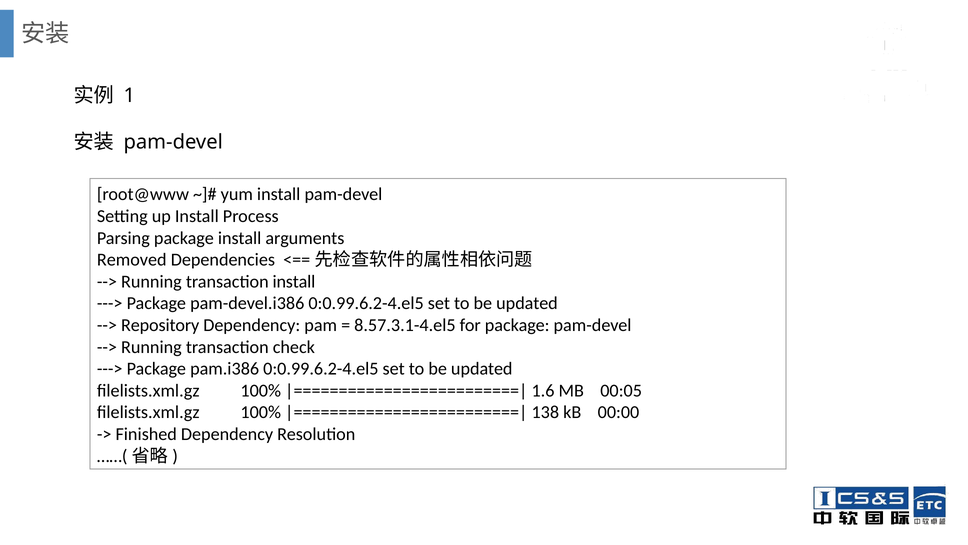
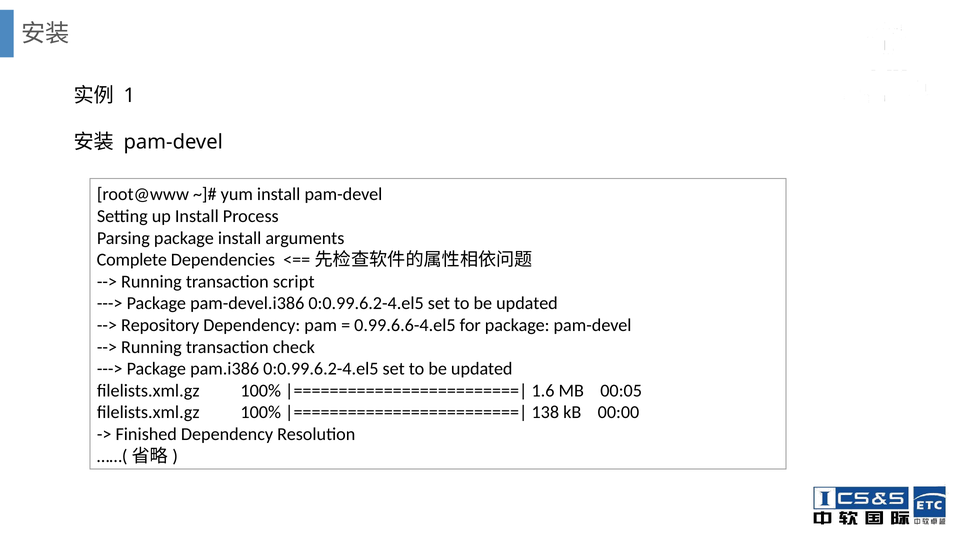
Removed: Removed -> Complete (132, 260)
transaction install: install -> script (294, 281)
8.57.3.1-4.el5: 8.57.3.1-4.el5 -> 0.99.6.6-4.el5 (405, 325)
